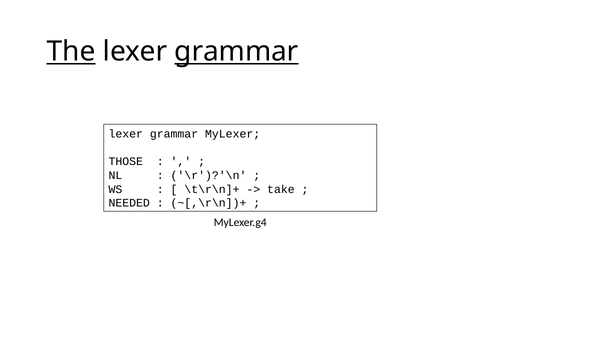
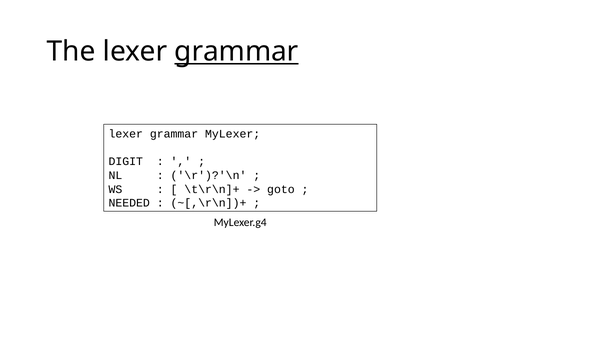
The underline: present -> none (71, 51)
THOSE: THOSE -> DIGIT (126, 162)
take: take -> goto (281, 189)
